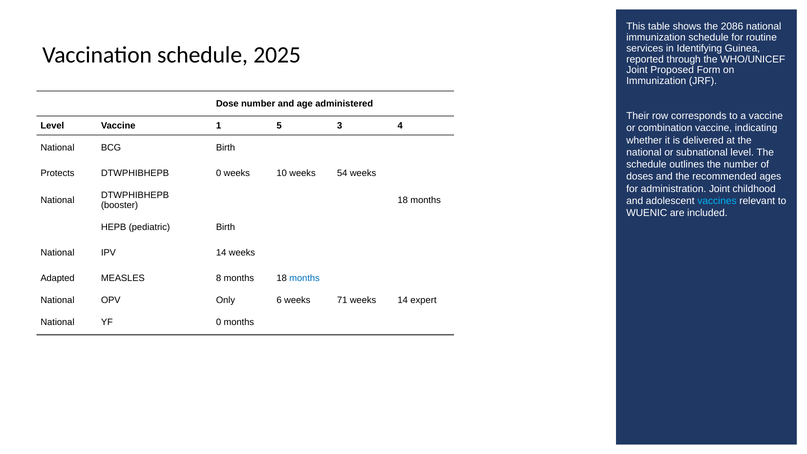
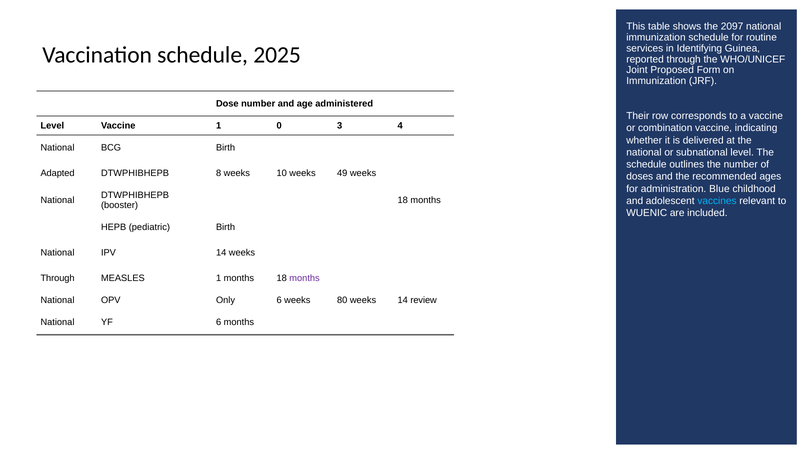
2086: 2086 -> 2097 (732, 27)
5: 5 -> 0 (279, 126)
Protects: Protects -> Adapted (58, 173)
DTWPHIBHEPB 0: 0 -> 8 (219, 173)
54: 54 -> 49 (342, 173)
administration Joint: Joint -> Blue (719, 189)
Adapted: Adapted -> Through (58, 278)
MEASLES 8: 8 -> 1 (219, 278)
months colour: blue -> purple (305, 278)
71: 71 -> 80 (342, 300)
expert: expert -> review (424, 300)
YF 0: 0 -> 6 (219, 322)
